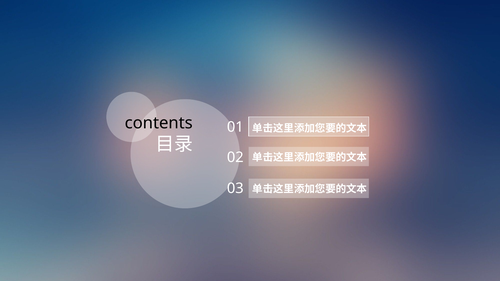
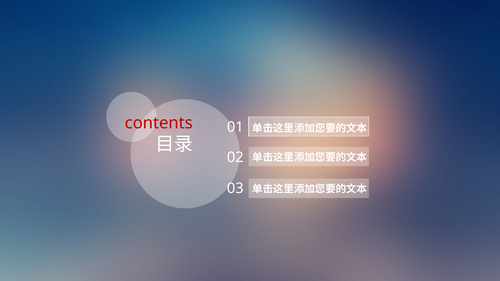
contents colour: black -> red (159, 123)
